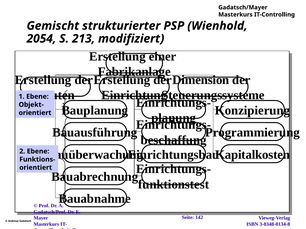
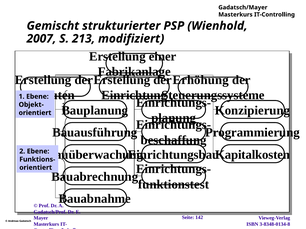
2054: 2054 -> 2007 (41, 39)
Dimension: Dimension -> Erhöhung (201, 80)
